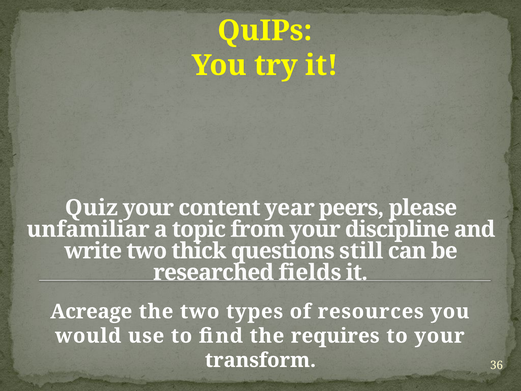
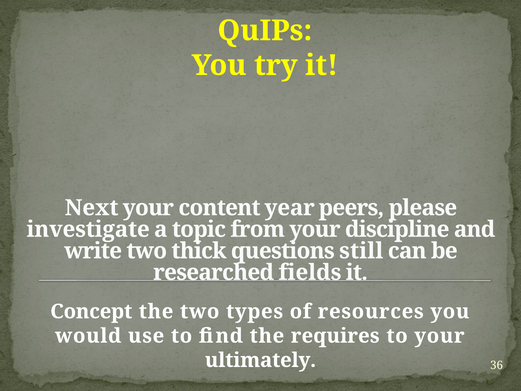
Quiz: Quiz -> Next (92, 208)
unfamiliar: unfamiliar -> investigate (88, 229)
Acreage: Acreage -> Concept (91, 311)
transform: transform -> ultimately (260, 360)
